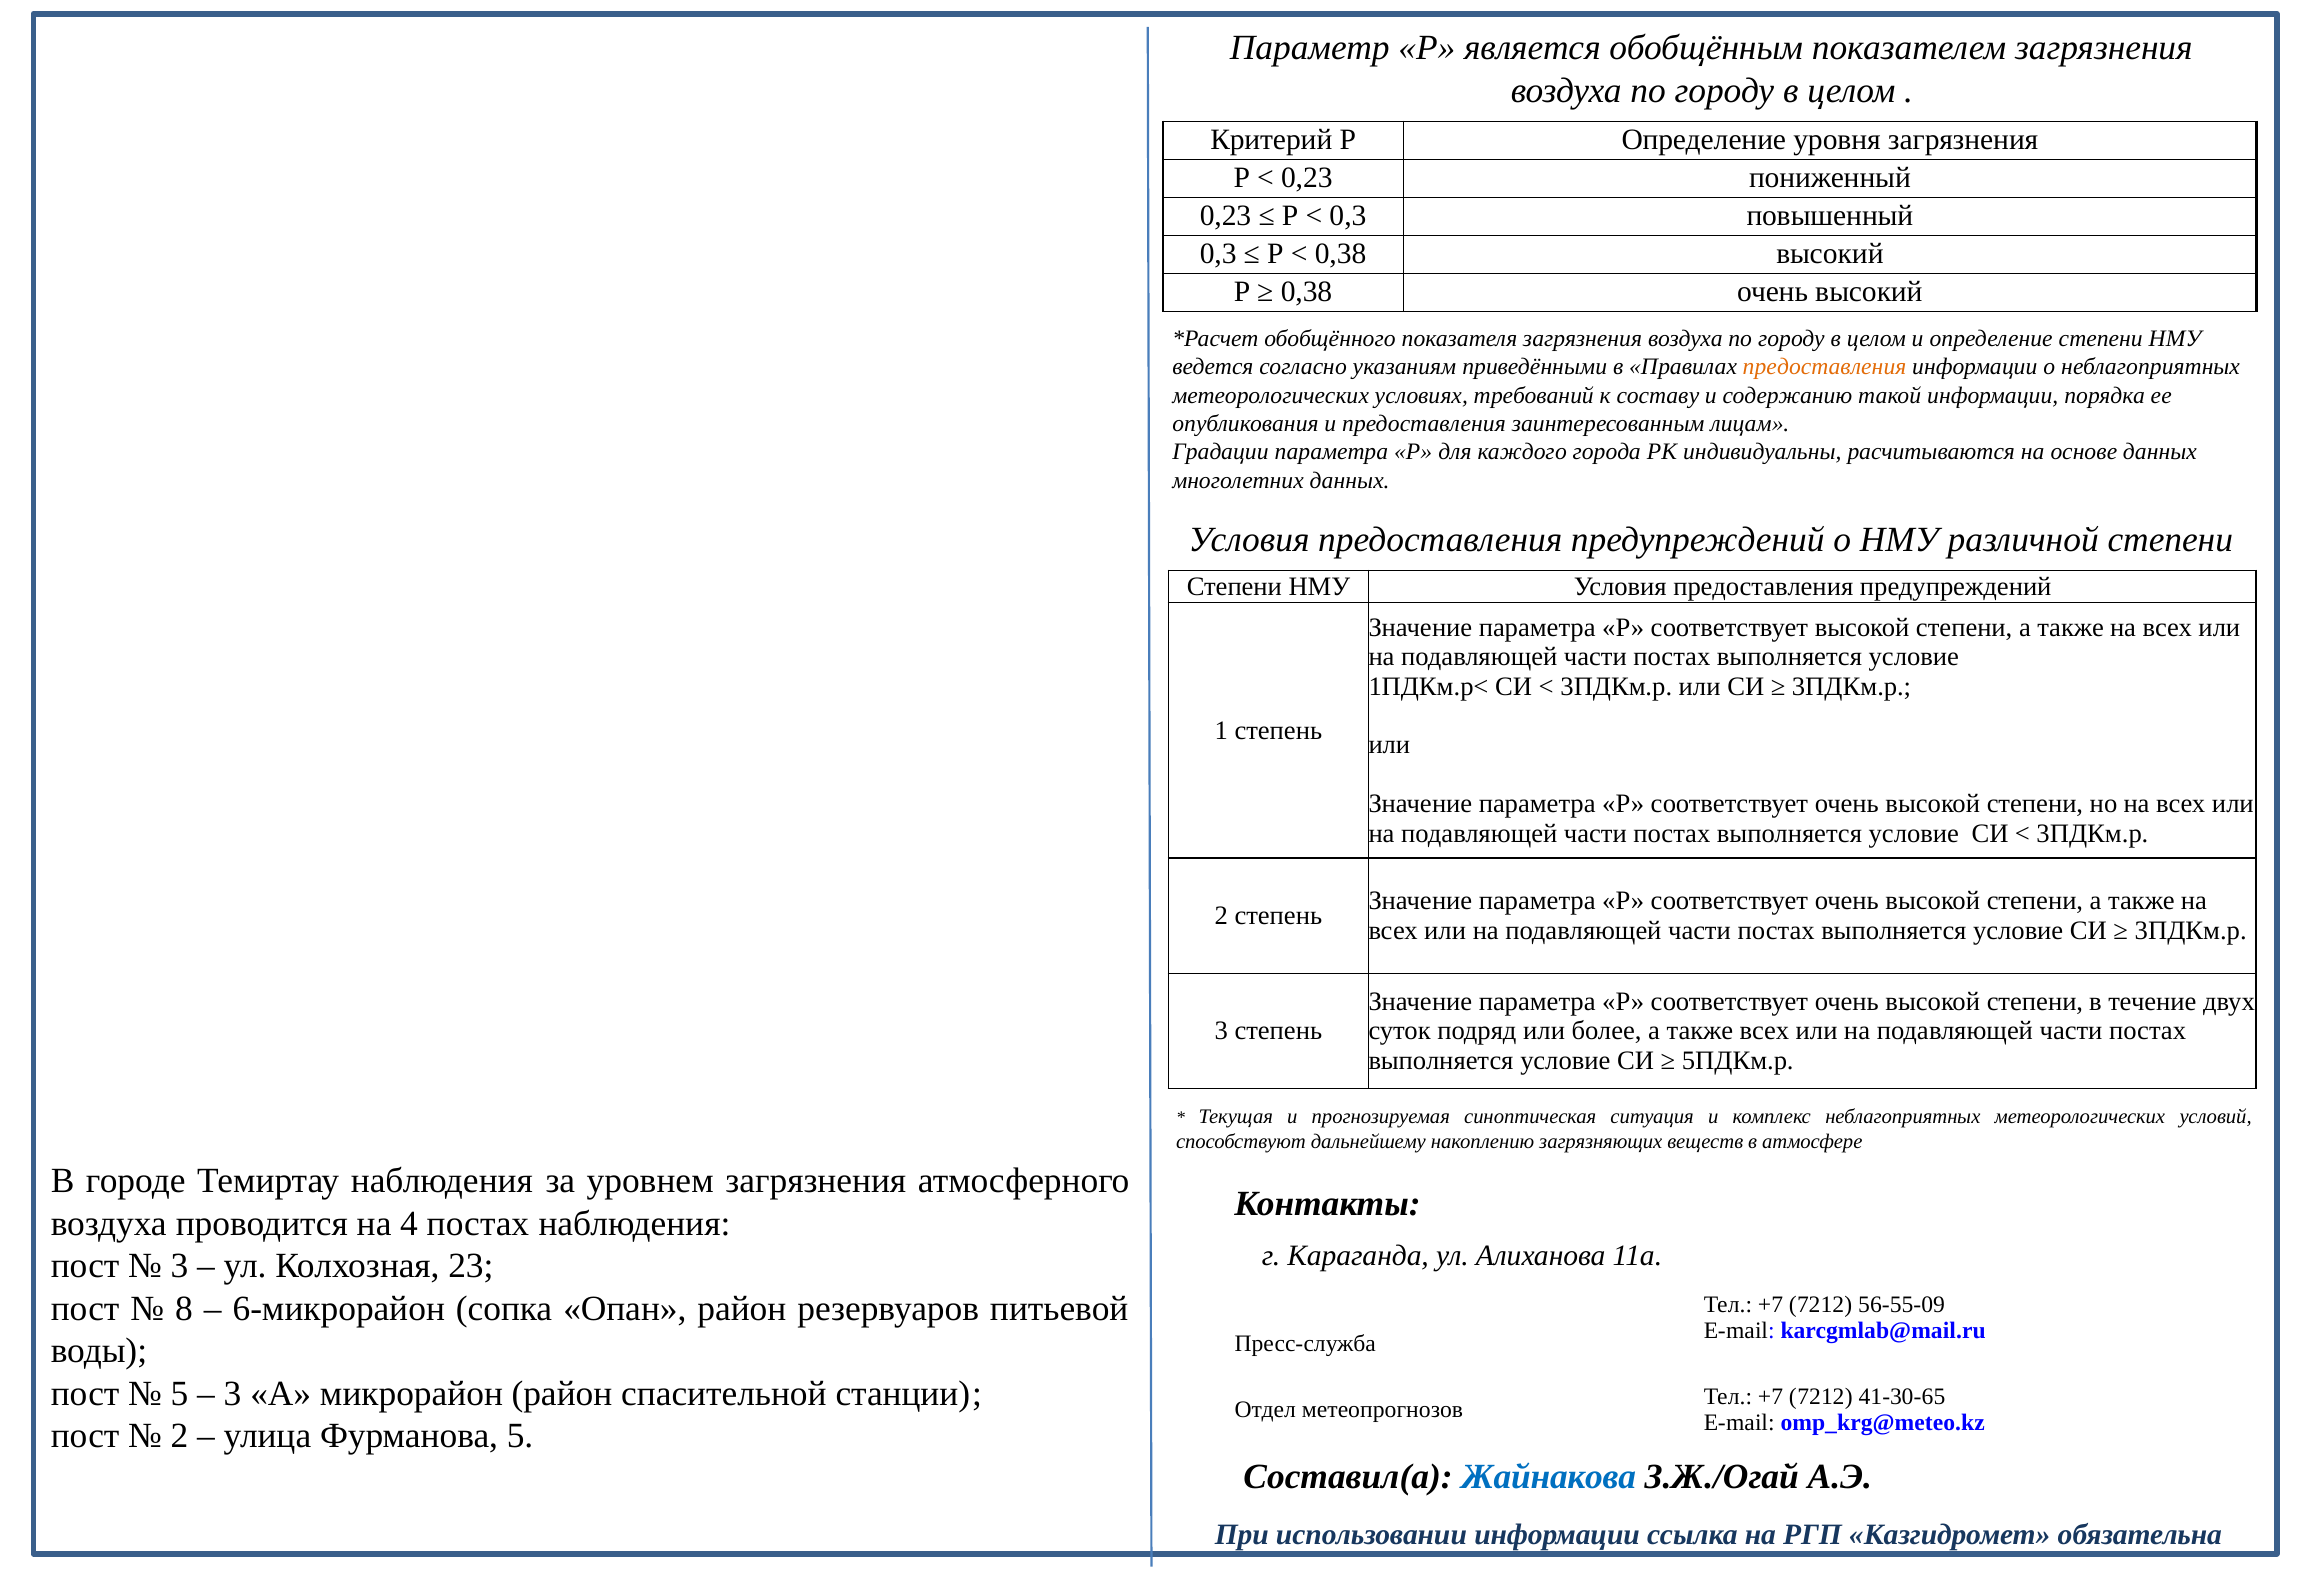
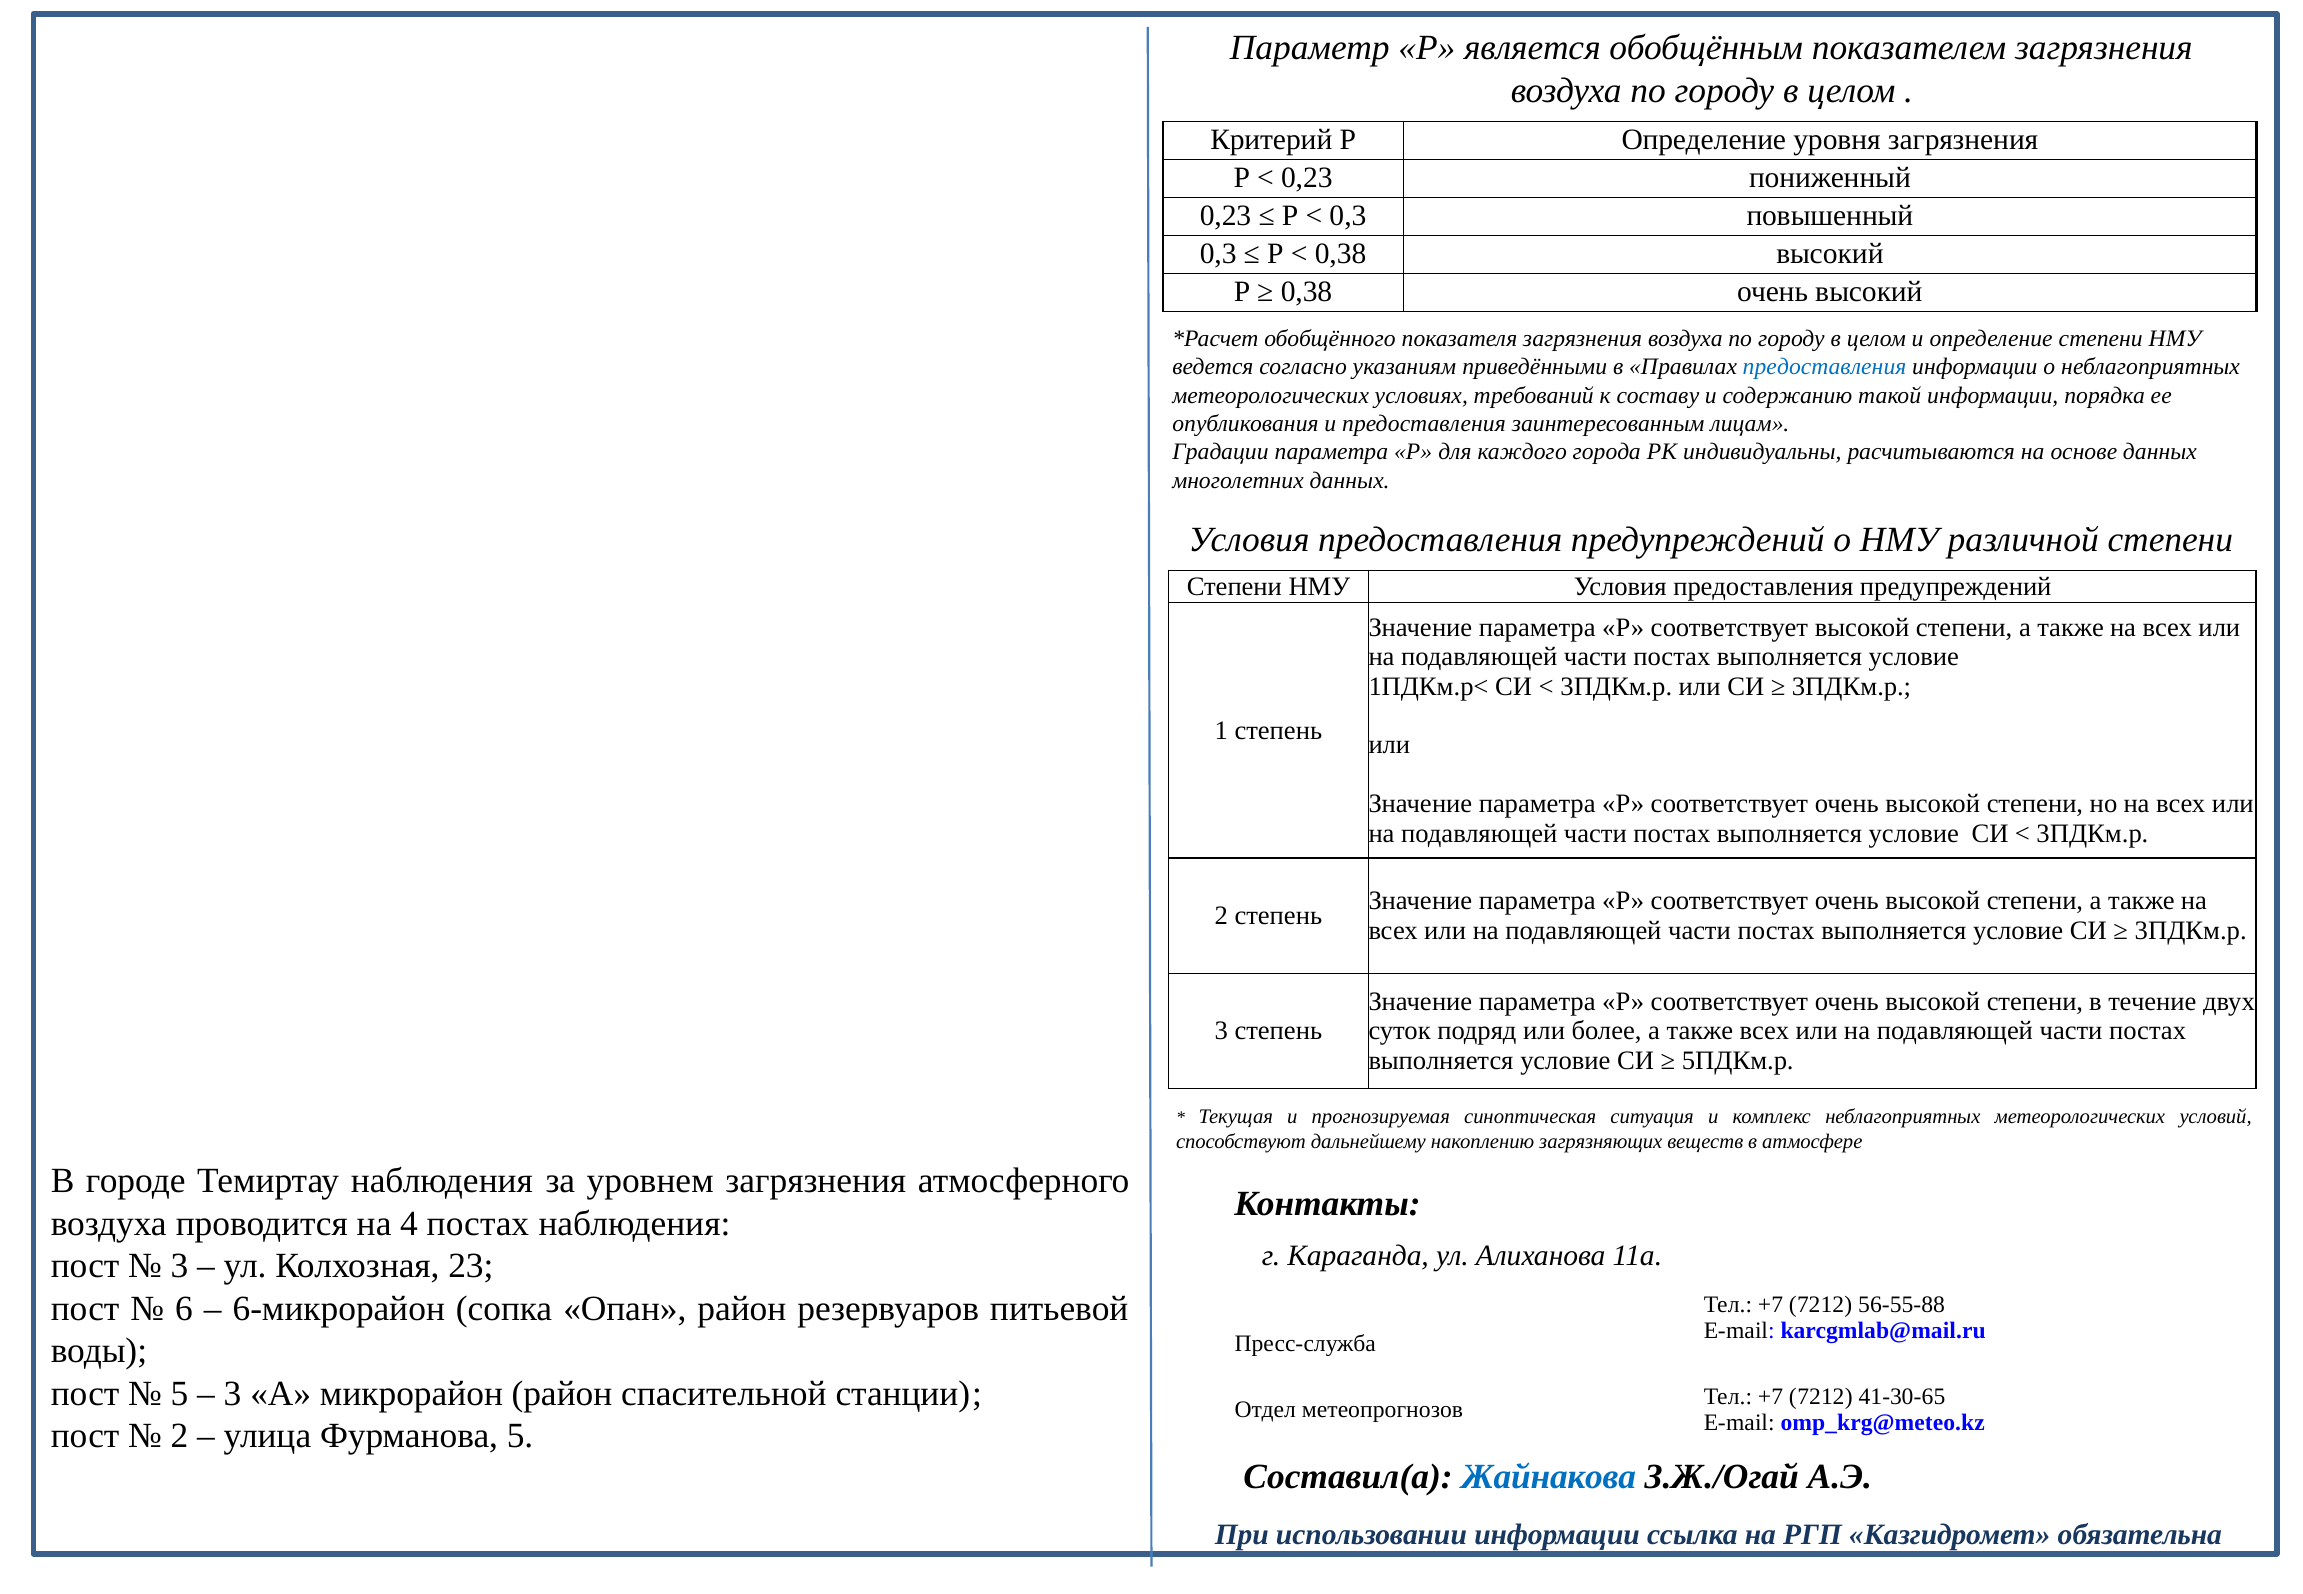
предоставления colour: orange -> blue (1825, 367)
8: 8 -> 6 (184, 1309)
56-55-09: 56-55-09 -> 56-55-88 (1902, 1305)
